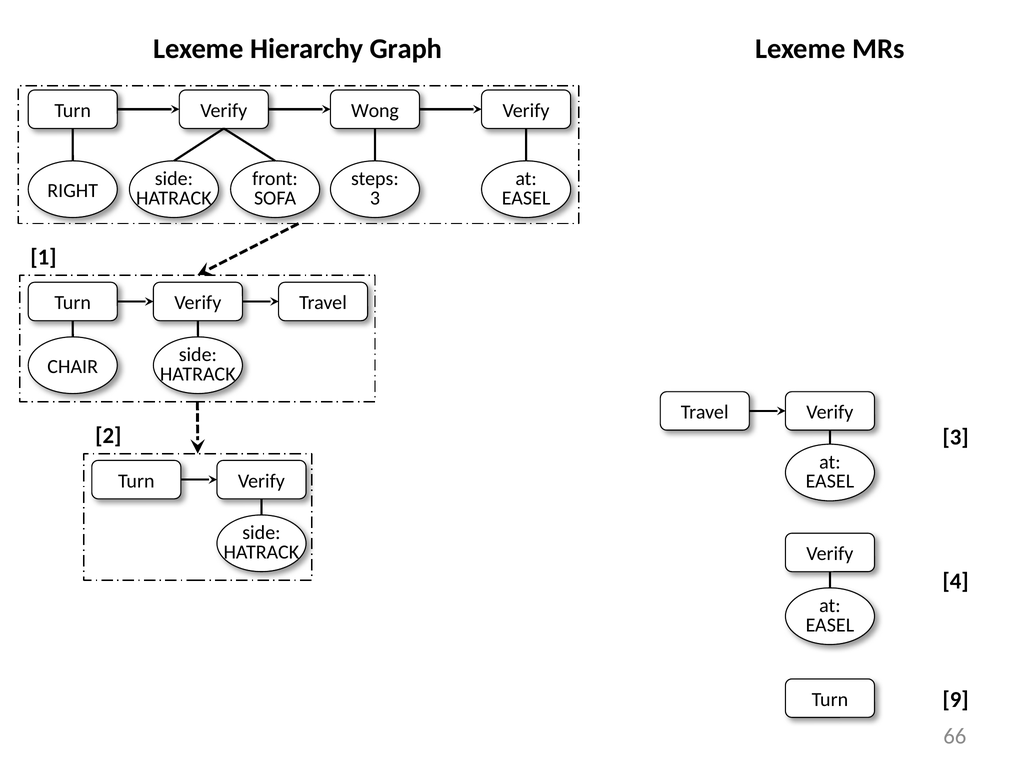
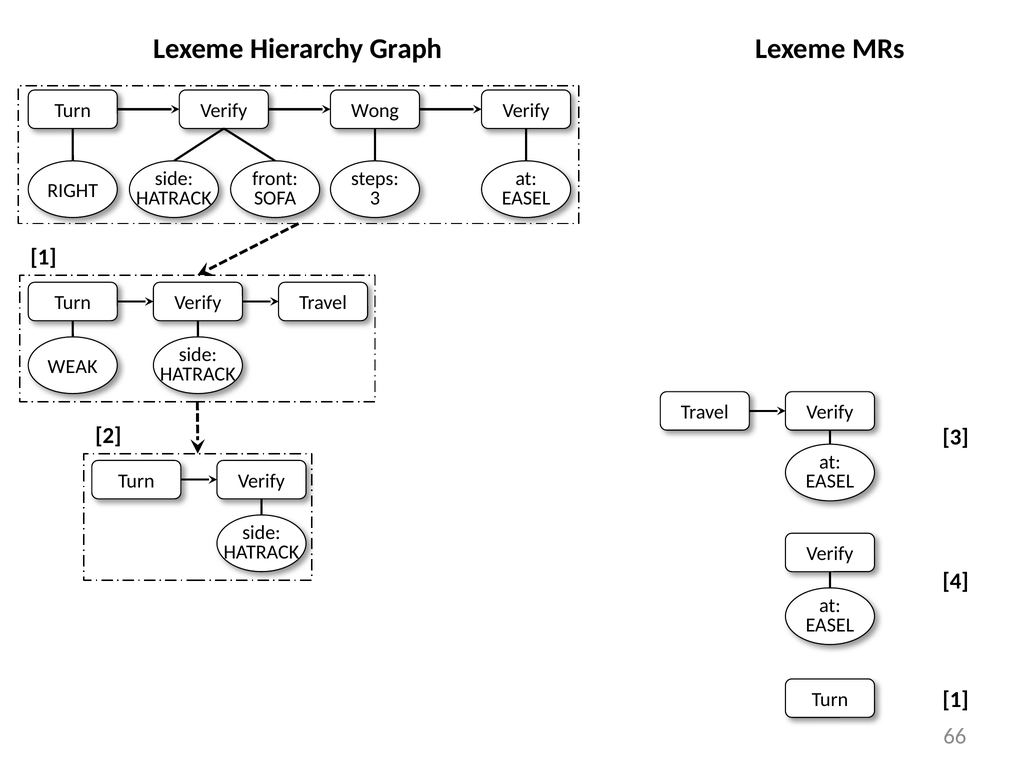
CHAIR: CHAIR -> WEAK (73, 367)
9: 9 -> 1 (956, 700)
